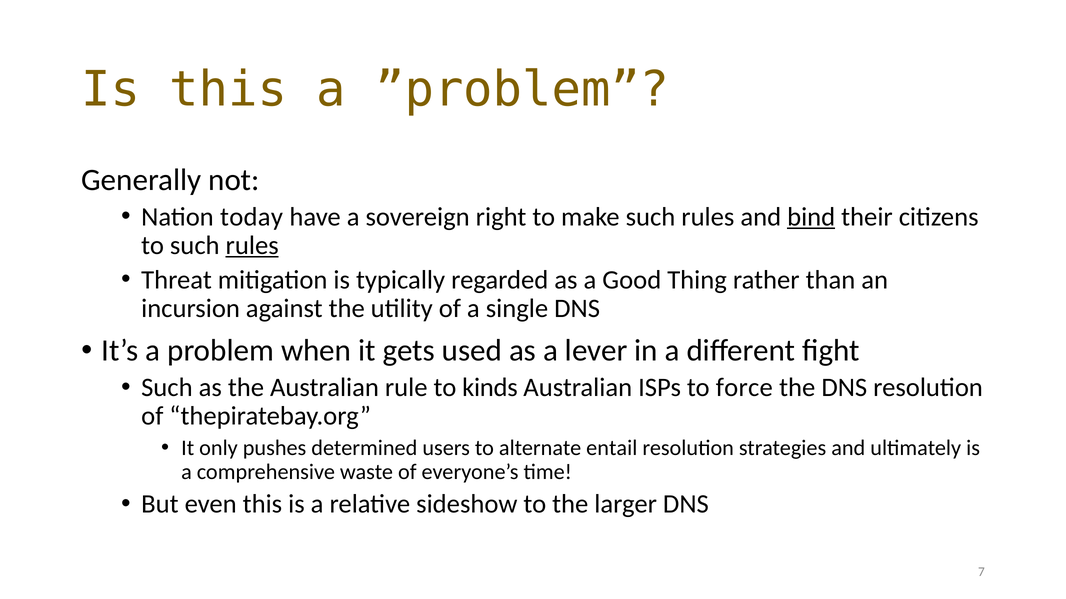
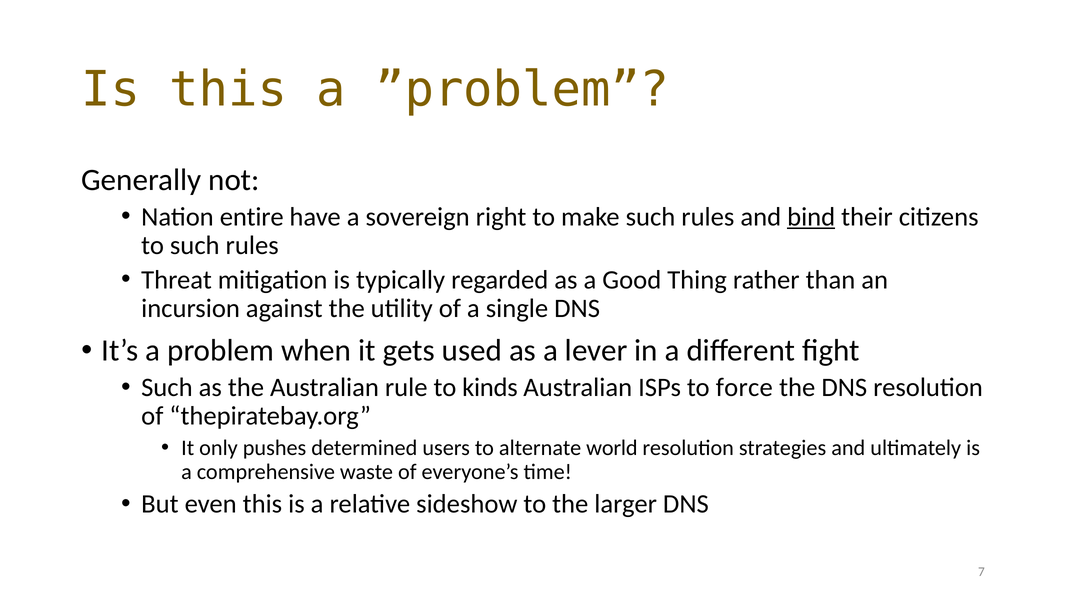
today: today -> entire (252, 217)
rules underline: present -> none (252, 246)
entail: entail -> world (612, 449)
